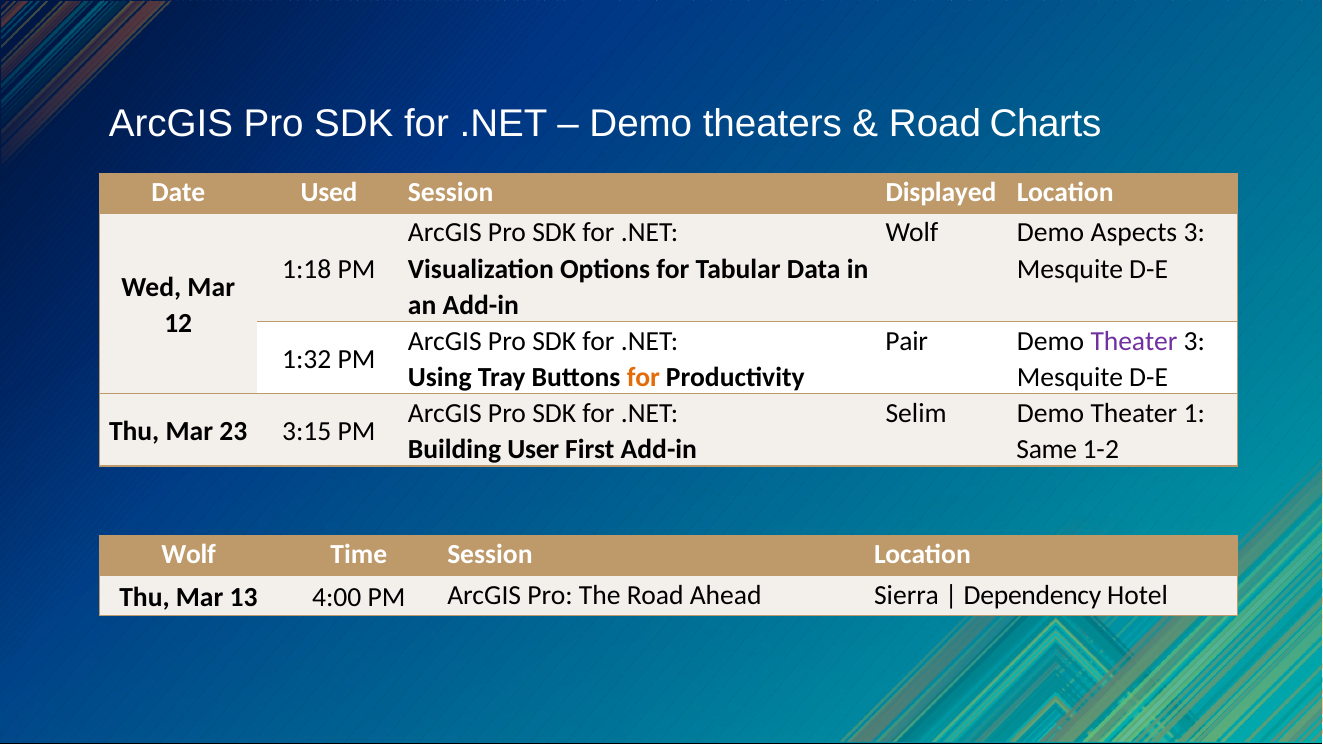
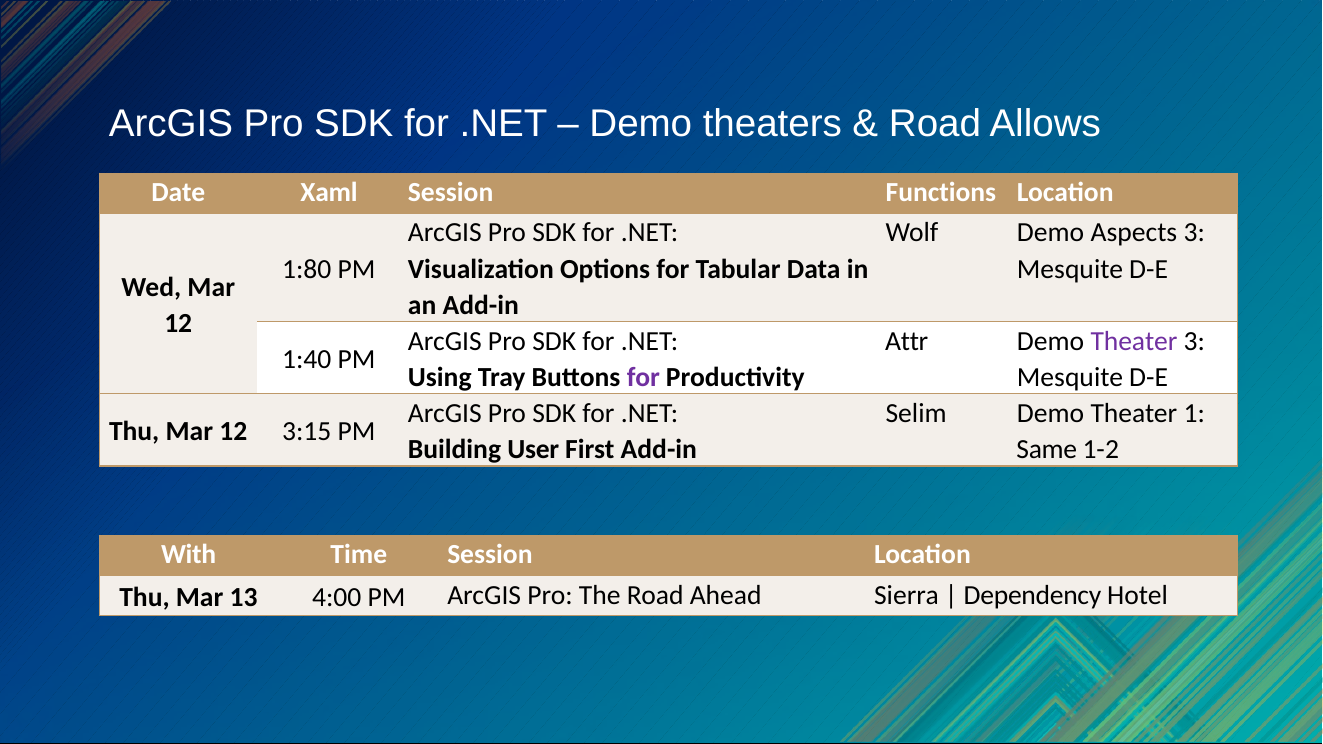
Charts: Charts -> Allows (1045, 124)
Used: Used -> Xaml (329, 193)
Displayed: Displayed -> Functions (941, 193)
1:18: 1:18 -> 1:80 (307, 269)
Pair: Pair -> Attr (907, 341)
1:32: 1:32 -> 1:40 (307, 359)
for colour: orange -> purple (643, 377)
Thu Mar 23: 23 -> 12 (233, 432)
Wolf: Wolf -> With (189, 555)
